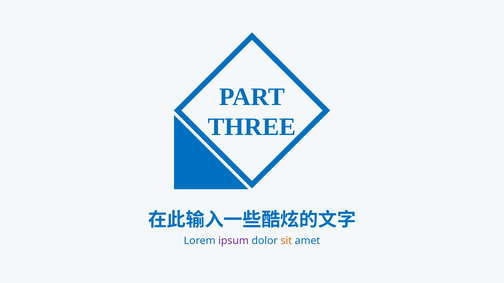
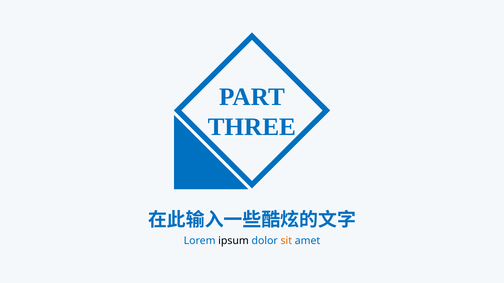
ipsum colour: purple -> black (233, 241)
